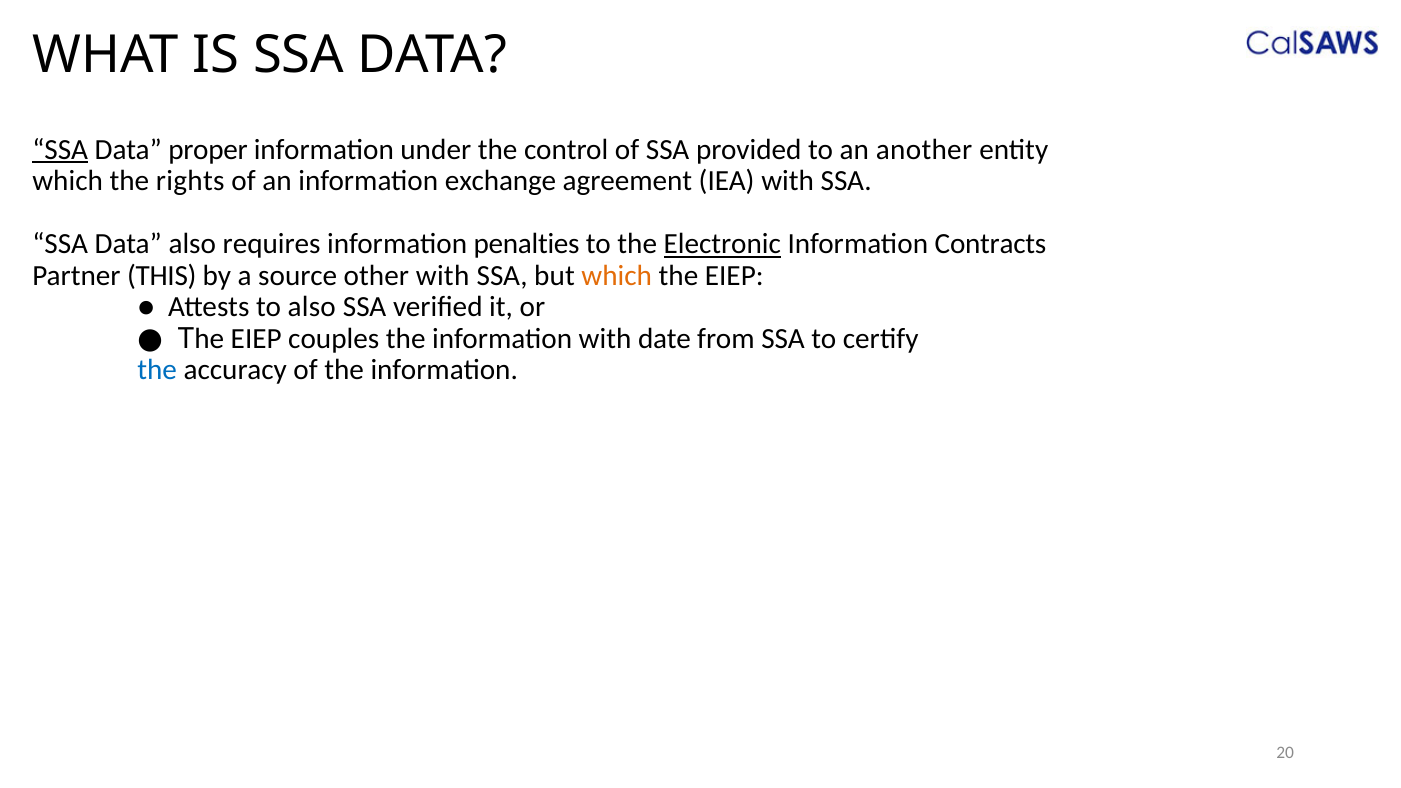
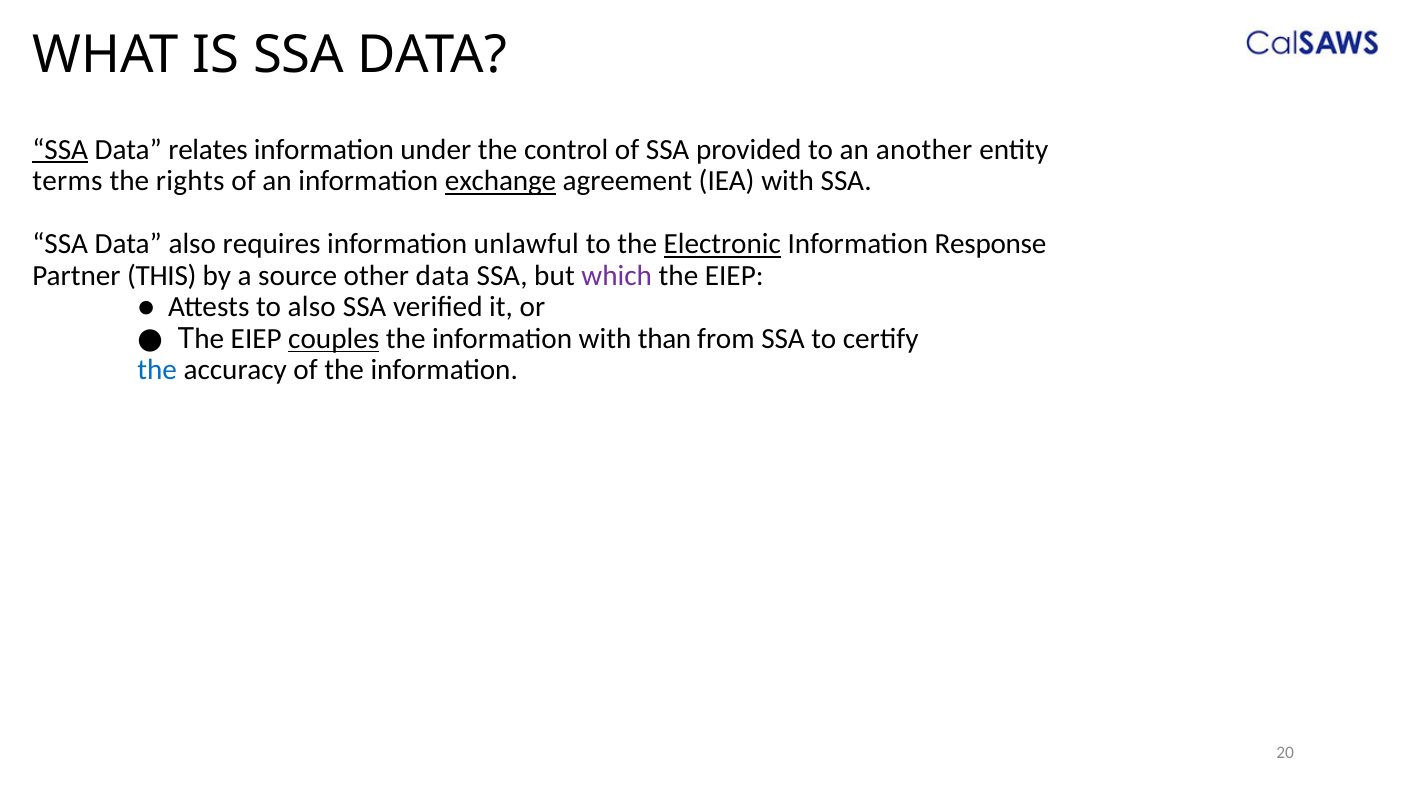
proper: proper -> relates (208, 150)
which: which -> terms (67, 181)
exchange underline: none -> present (501, 181)
penalties: penalties -> unlawful (526, 244)
Contracts: Contracts -> Response (991, 244)
other with: with -> data (443, 276)
which colour: orange -> purple (617, 276)
couples underline: none -> present (334, 339)
date: date -> than (665, 339)
